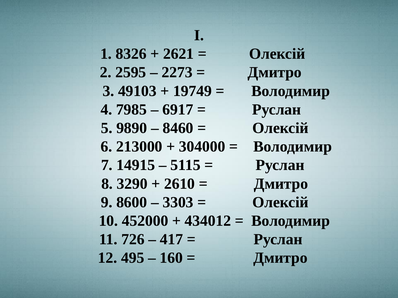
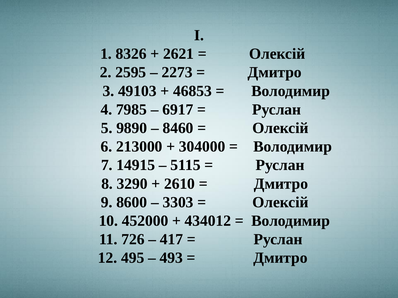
19749: 19749 -> 46853 (192, 91)
160: 160 -> 493 (171, 258)
